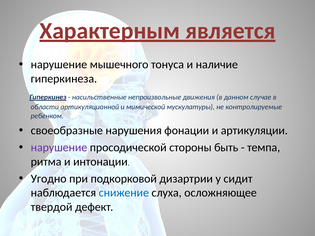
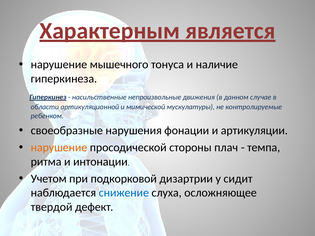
нарушение colour: purple -> orange (59, 148)
быть: быть -> плач (226, 148)
Угодно: Угодно -> Учетом (49, 179)
